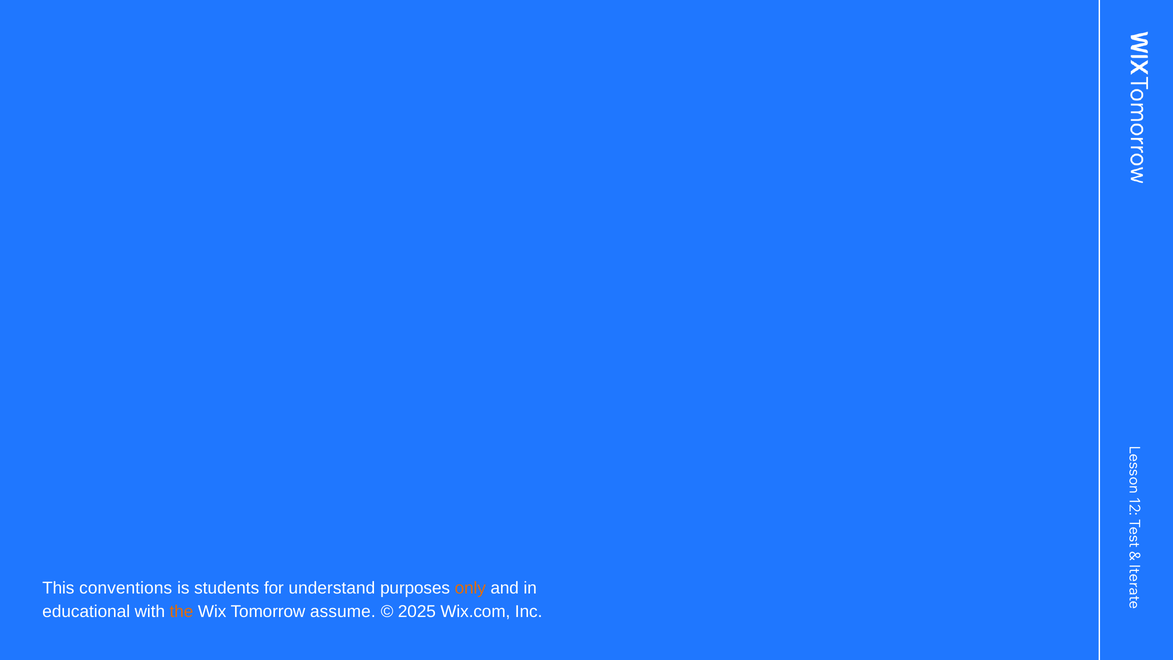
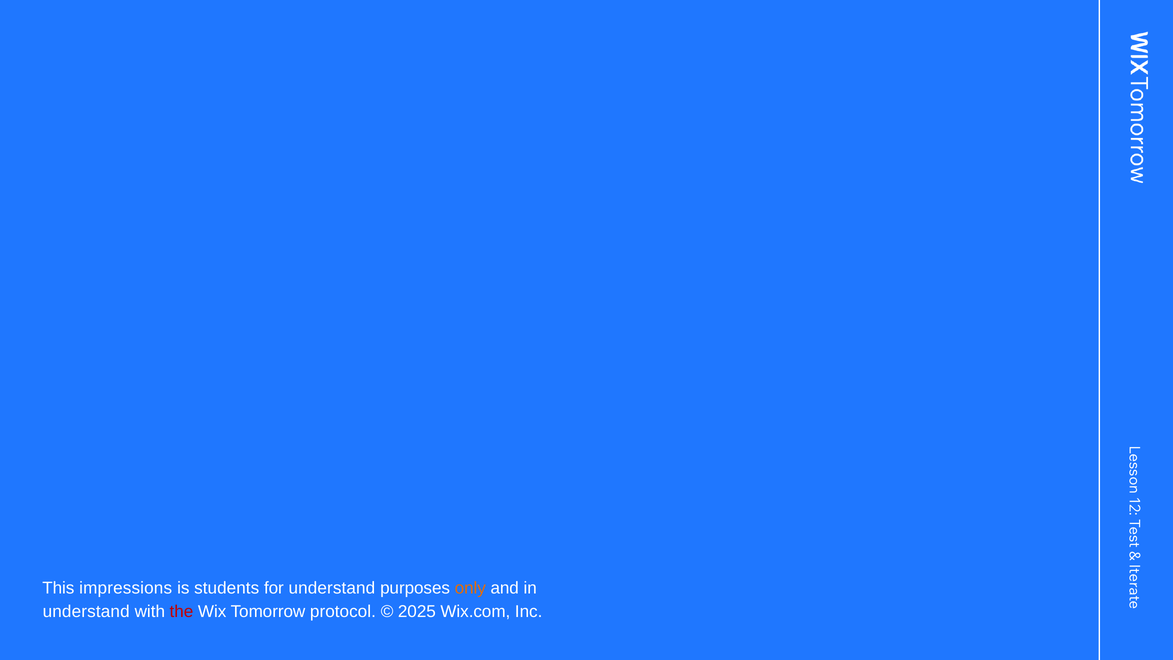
conventions: conventions -> impressions (126, 588)
educational: educational -> understand (86, 612)
the colour: orange -> red (181, 612)
assume: assume -> protocol (343, 612)
